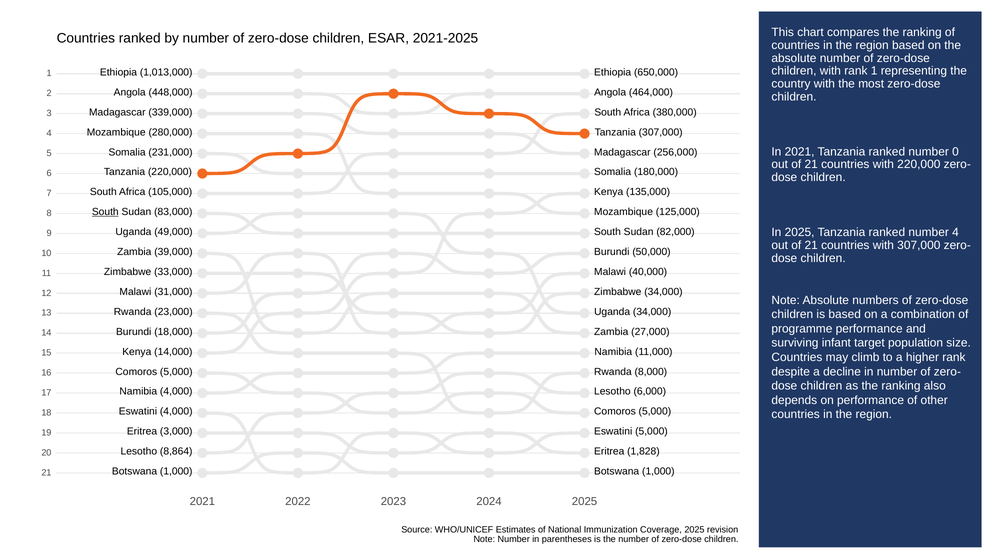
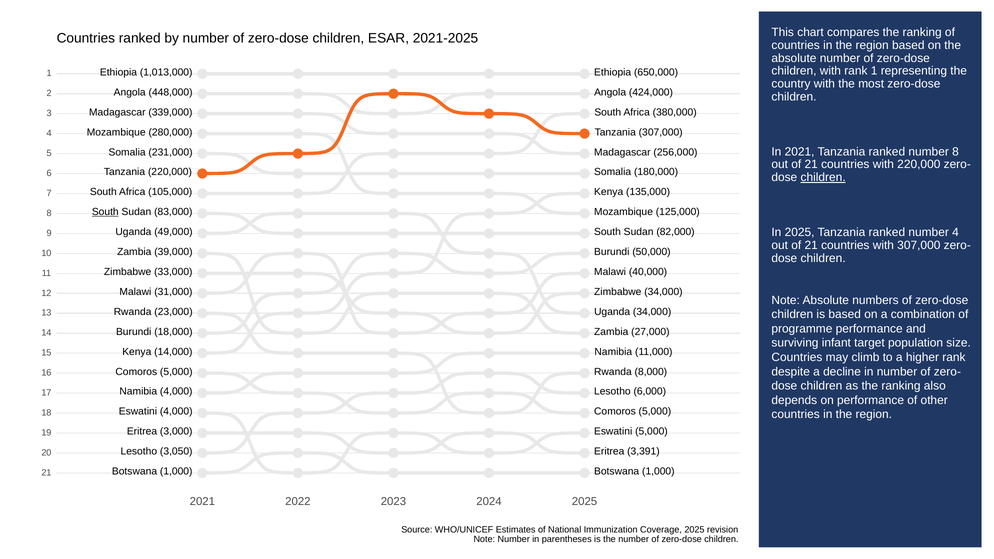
464,000: 464,000 -> 424,000 (651, 92)
number 0: 0 -> 8 (956, 152)
children underline: none -> present (823, 177)
8,864: 8,864 -> 3,050 (176, 452)
1,828: 1,828 -> 3,391 (643, 452)
